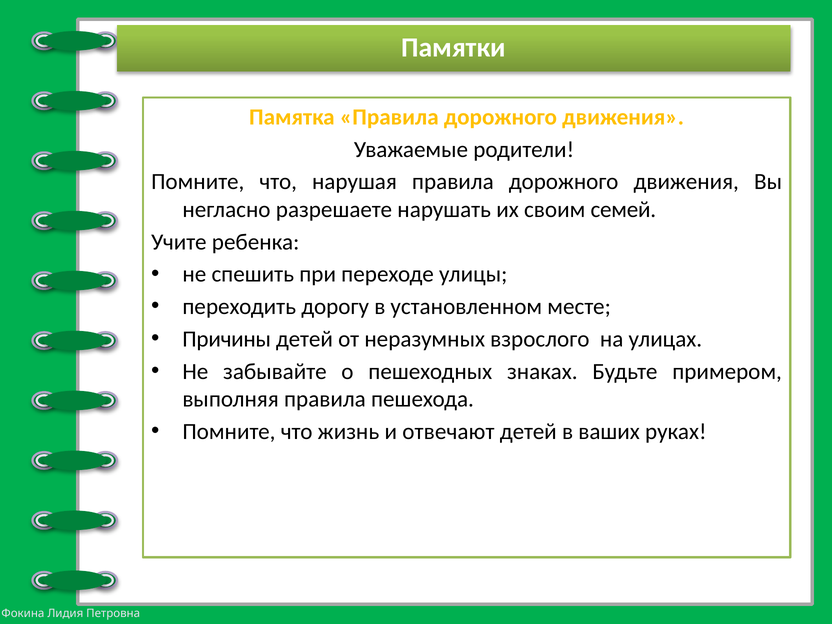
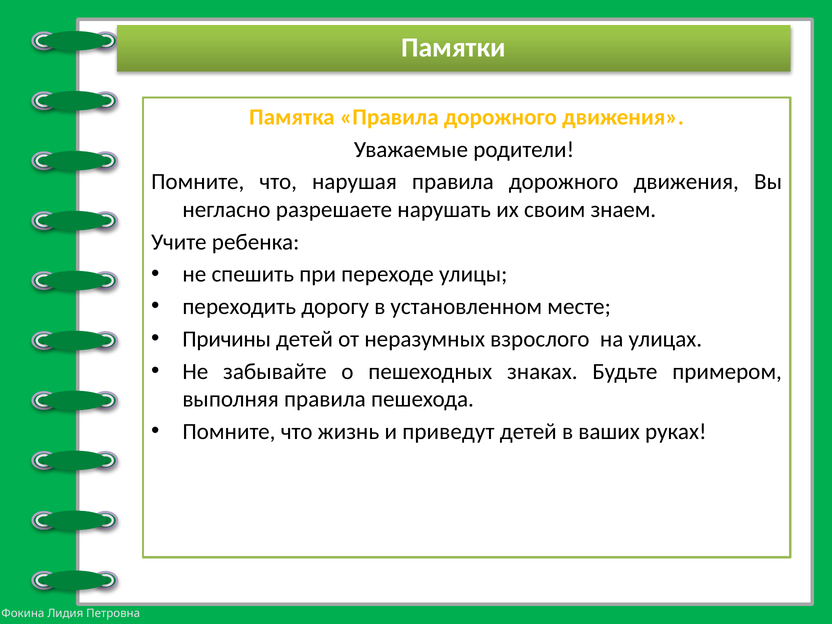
семей: семей -> знаем (623, 210)
отвечают: отвечают -> приведут (448, 431)
